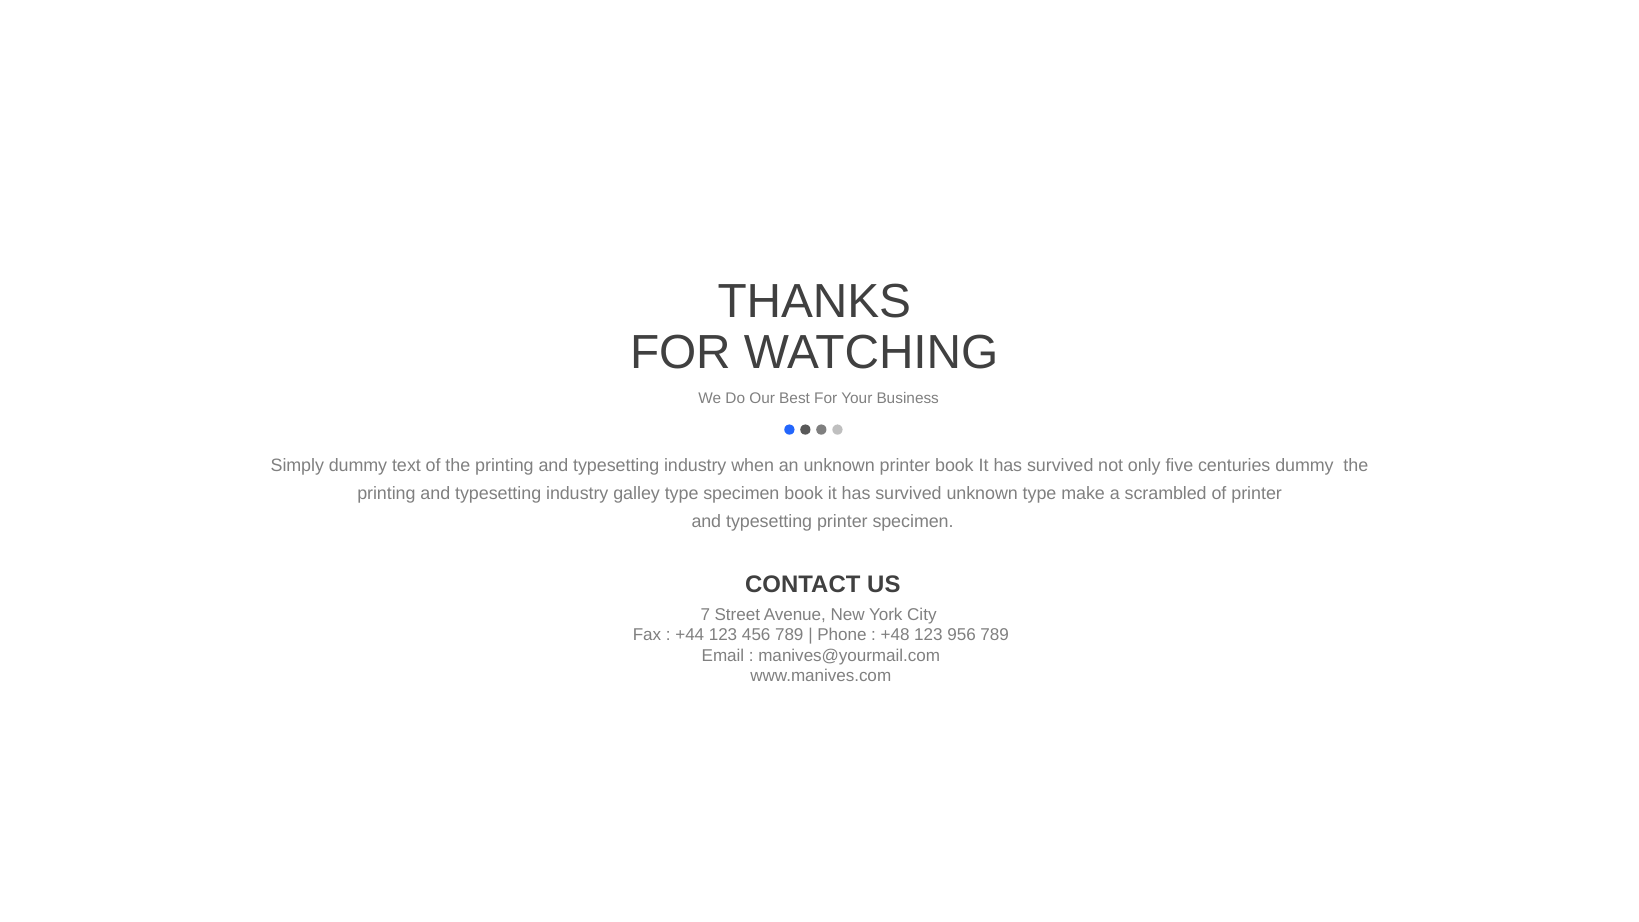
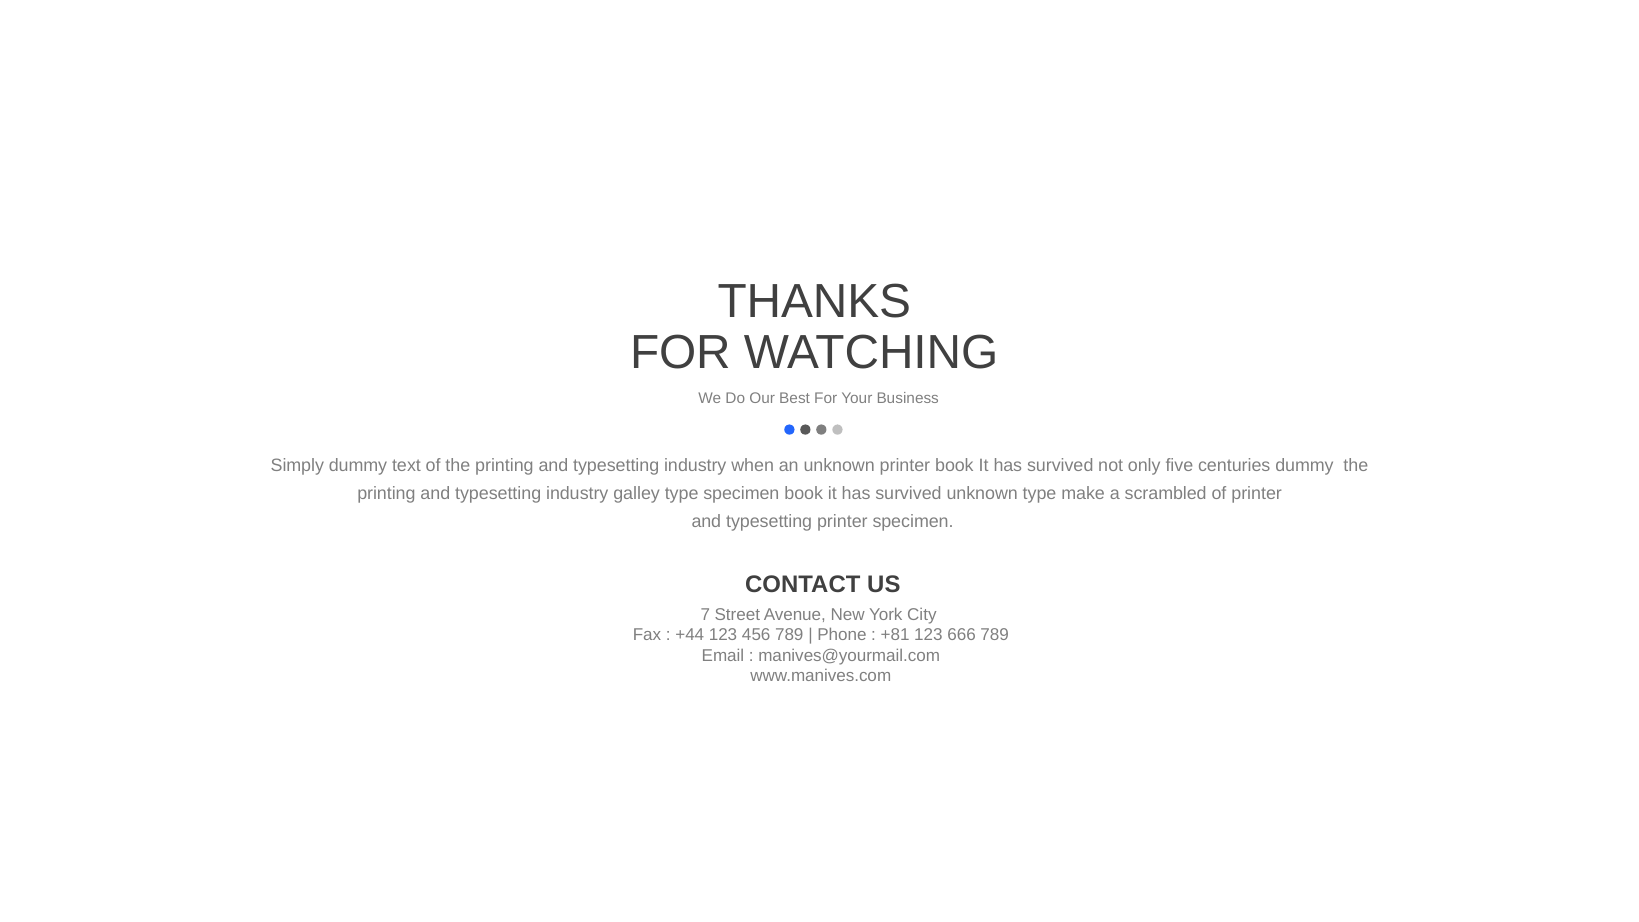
+48: +48 -> +81 (895, 635)
956: 956 -> 666 (962, 635)
